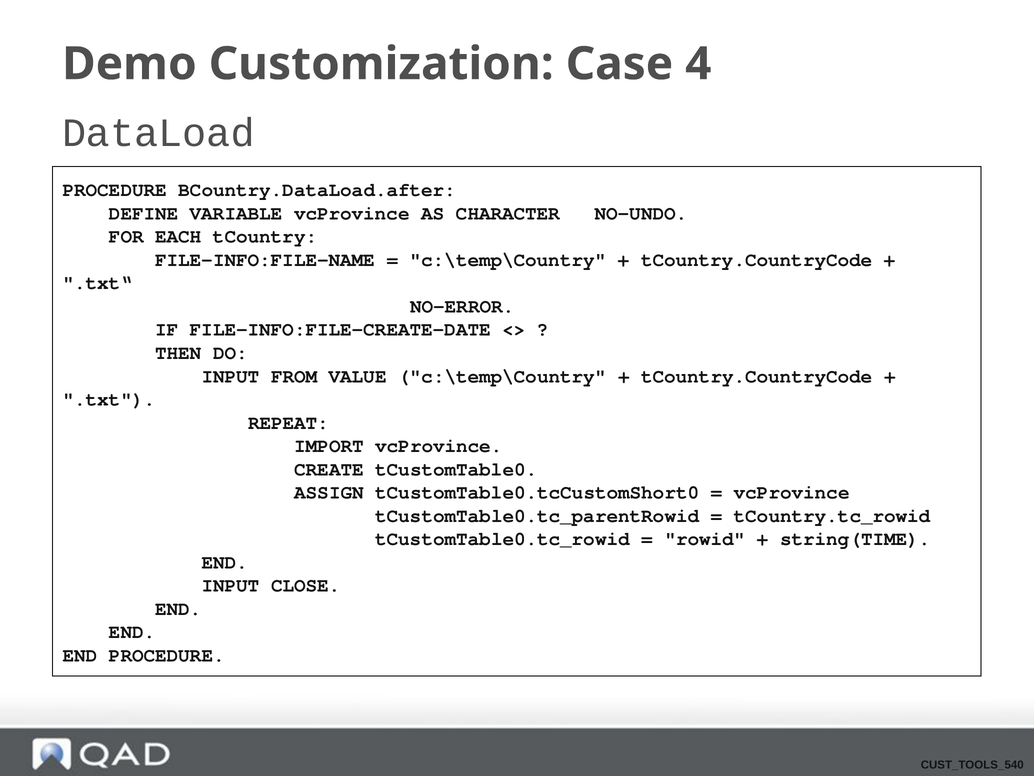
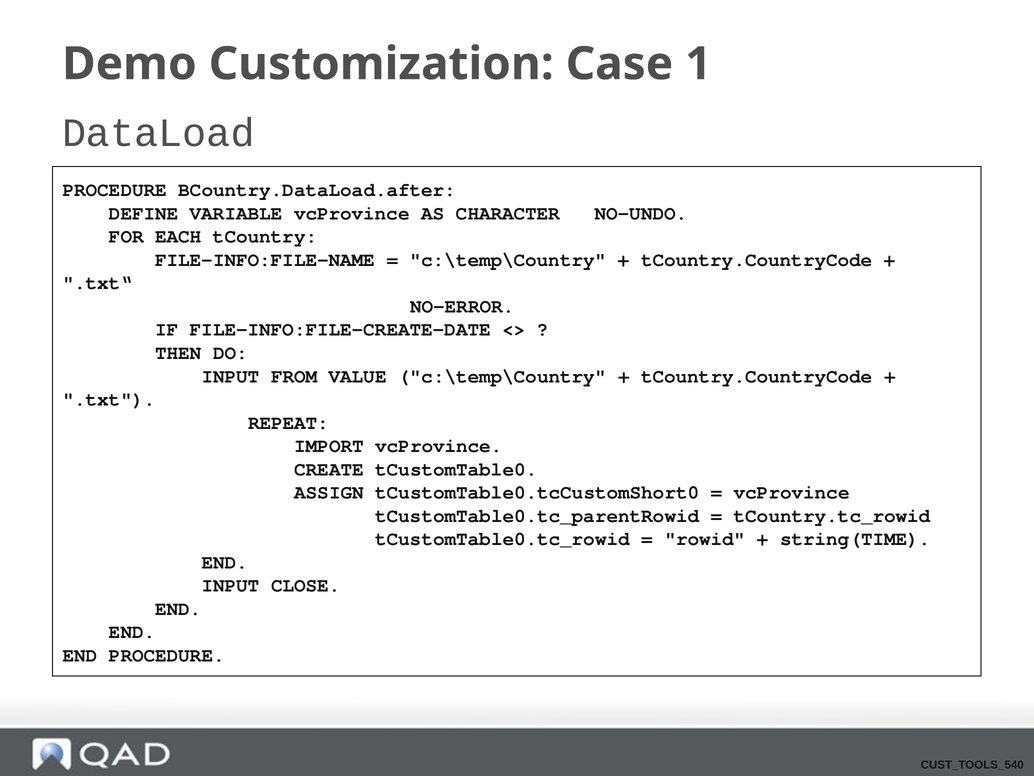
4: 4 -> 1 (698, 64)
